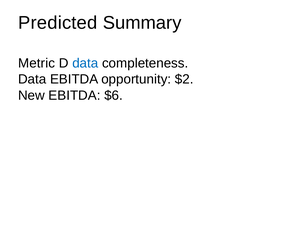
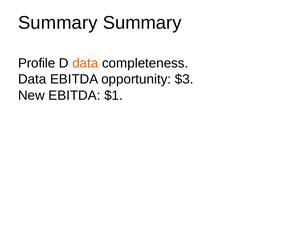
Predicted: Predicted -> Summary (58, 23)
Metric: Metric -> Profile (37, 63)
data colour: blue -> orange (85, 63)
$2: $2 -> $3 (184, 79)
$6: $6 -> $1 (114, 95)
